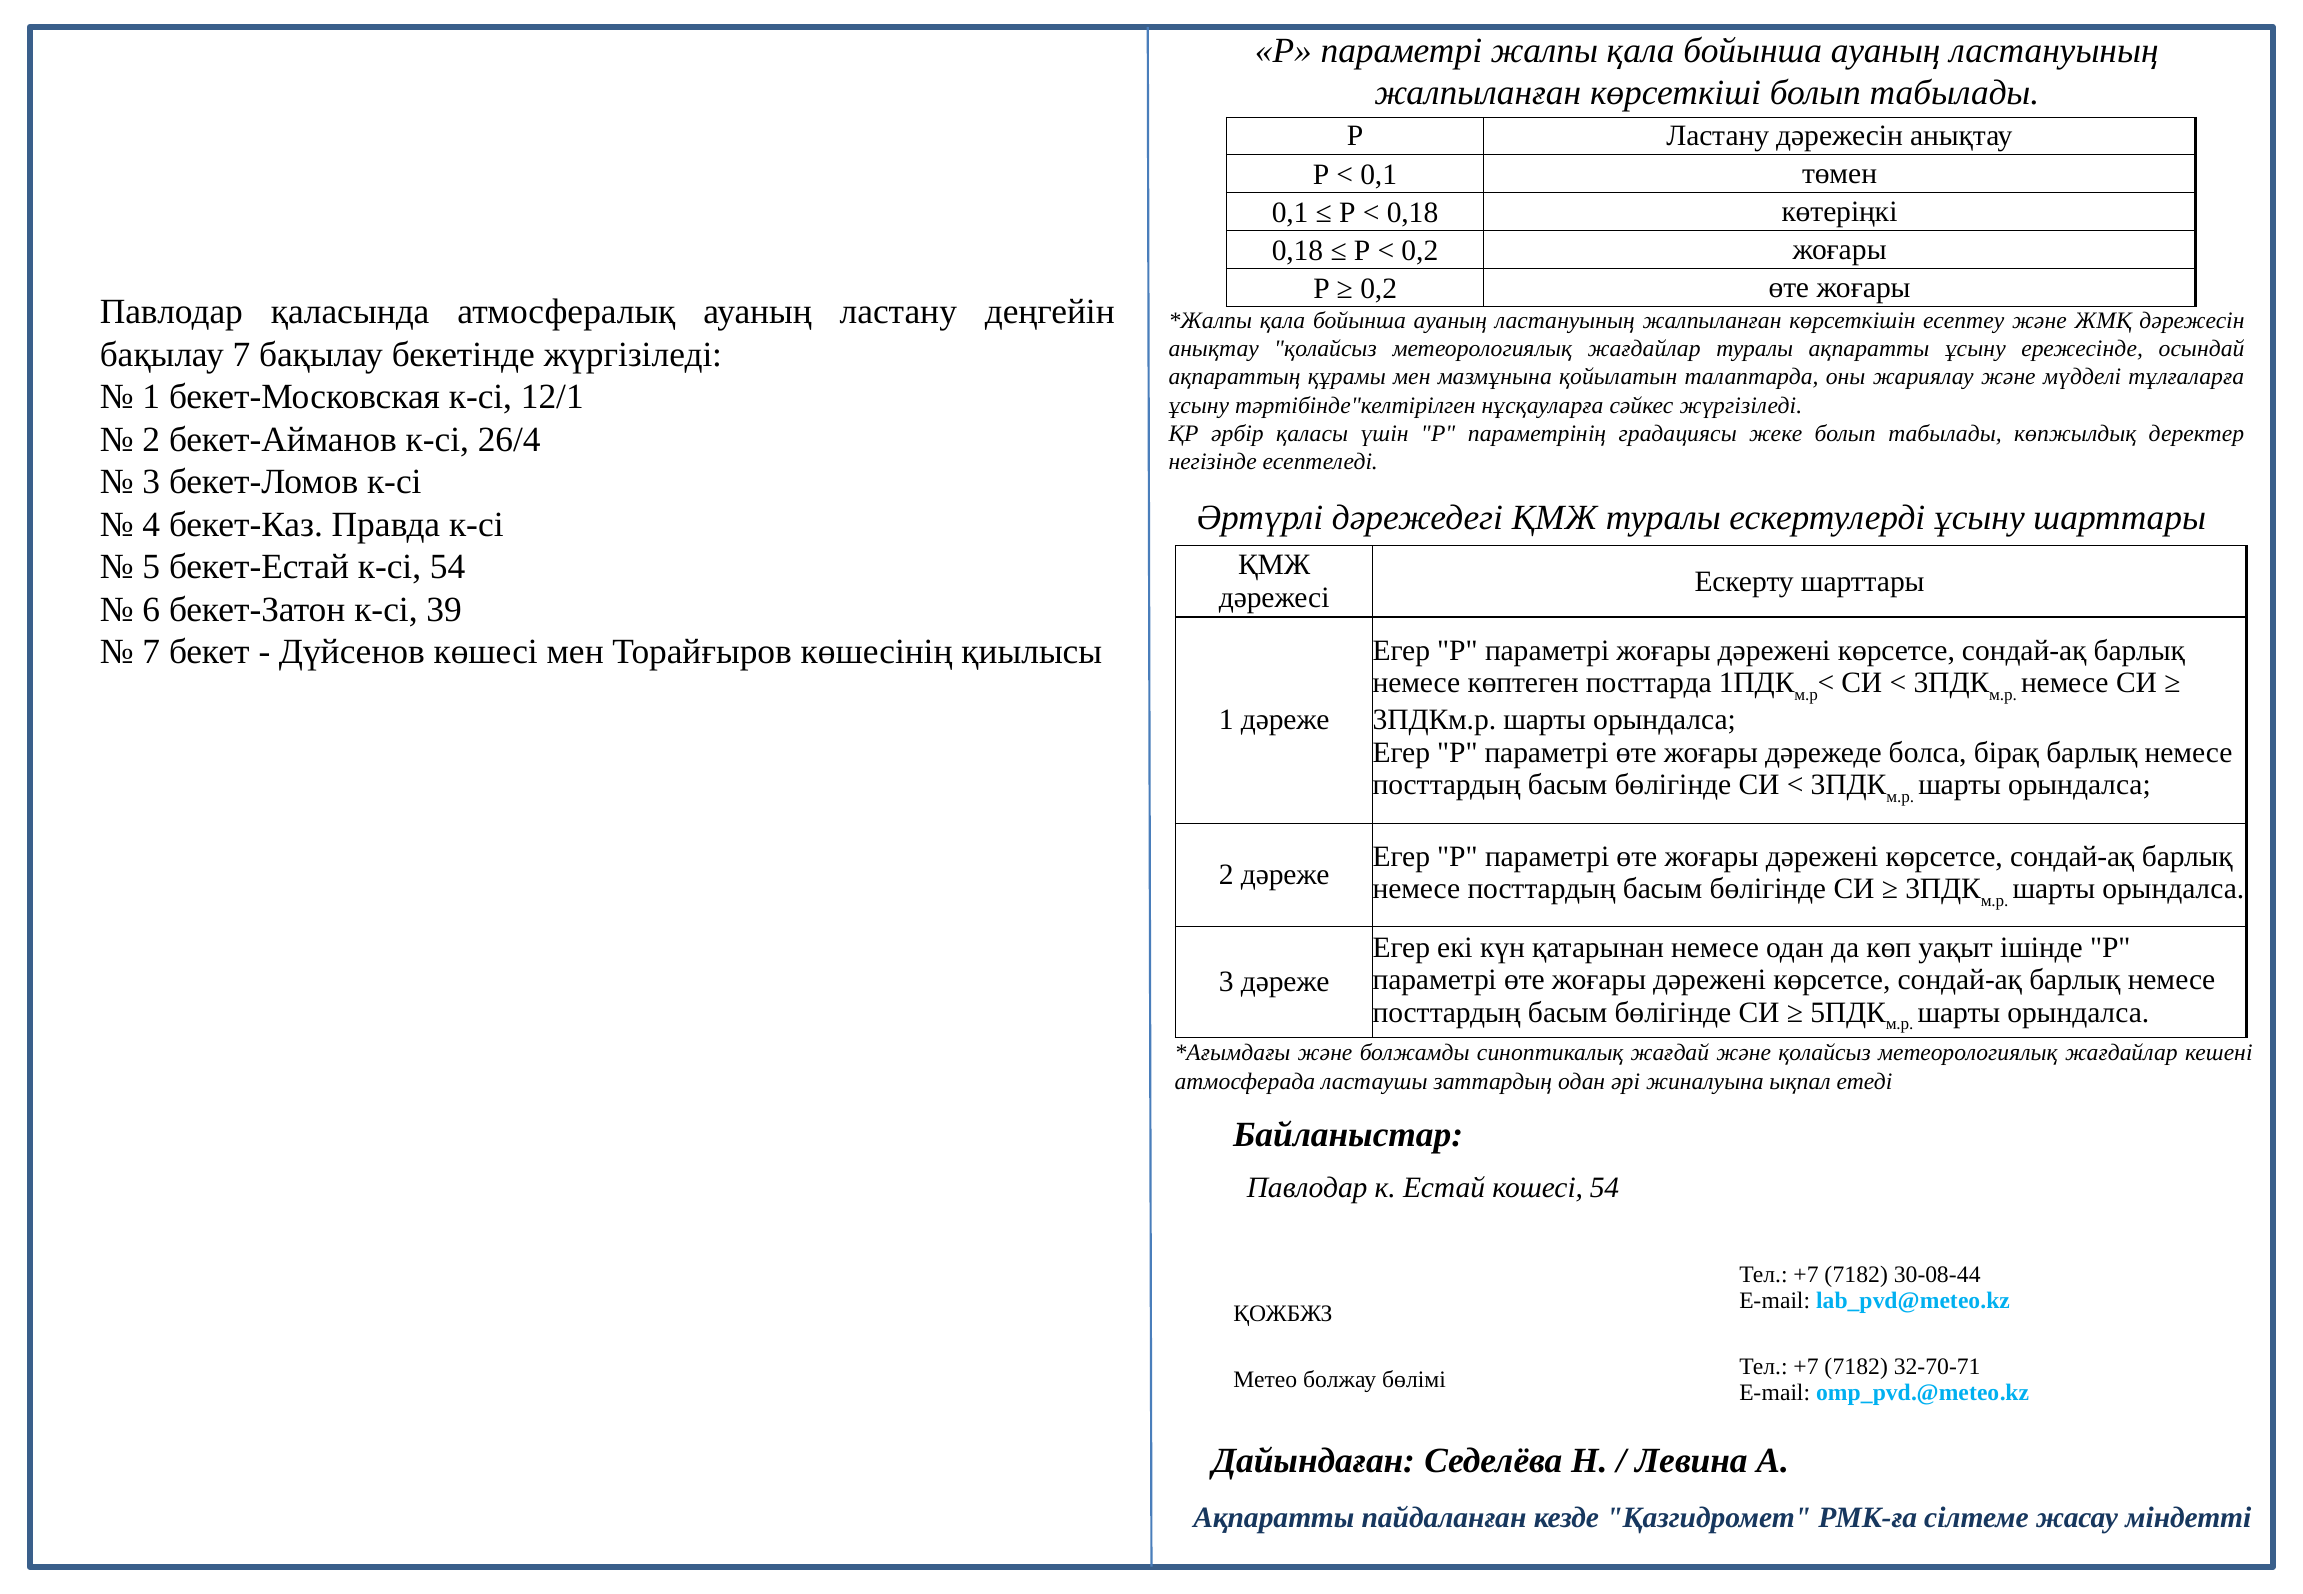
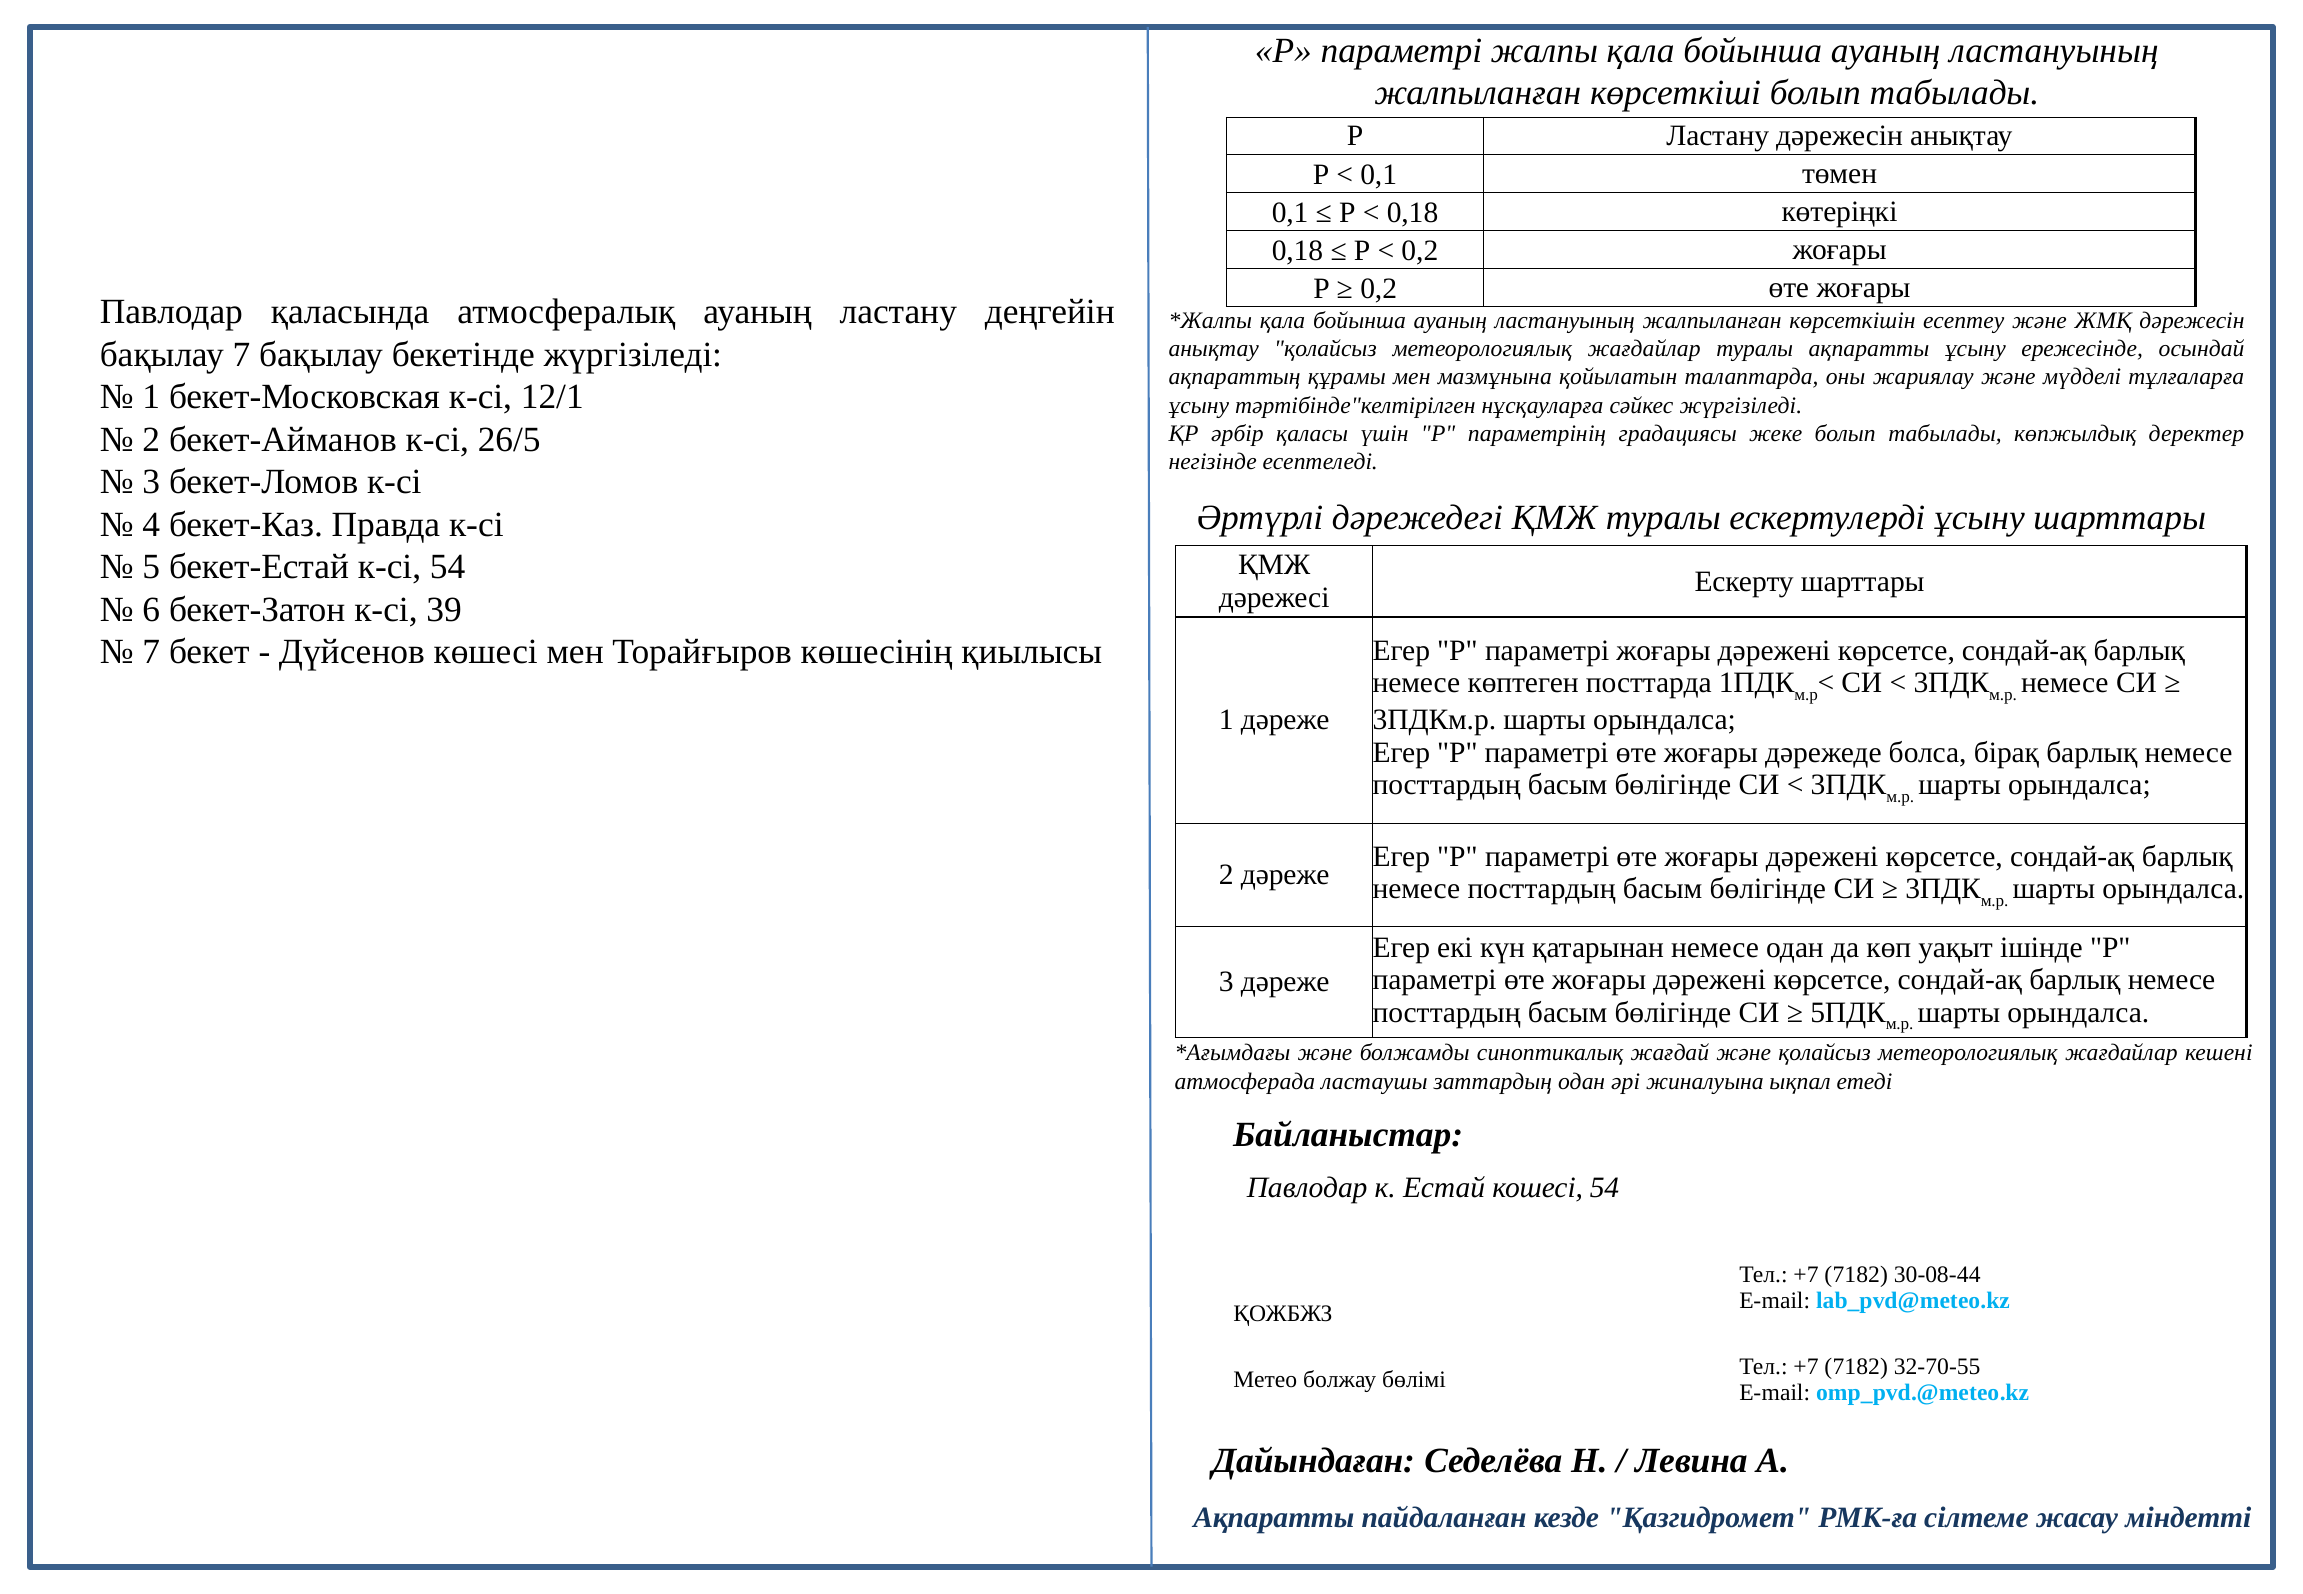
26/4: 26/4 -> 26/5 (509, 440)
32-70-71: 32-70-71 -> 32-70-55 (1937, 1367)
